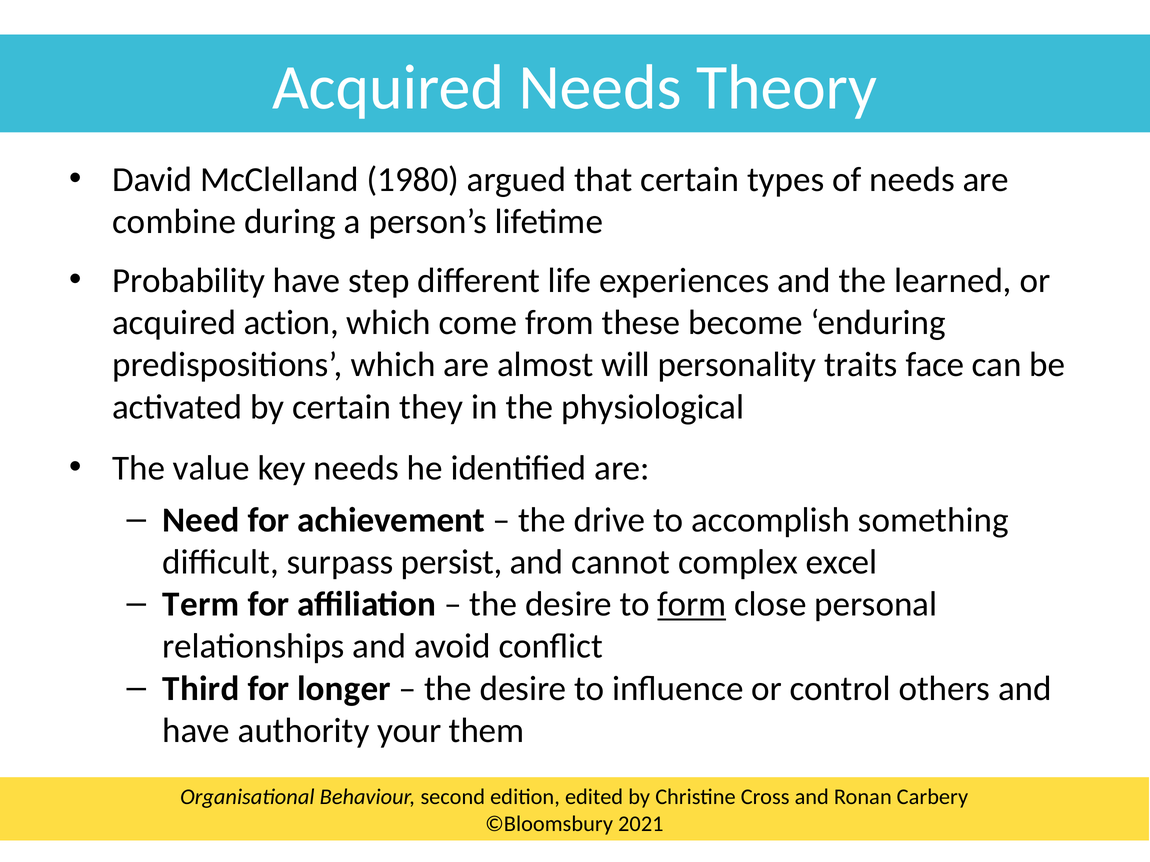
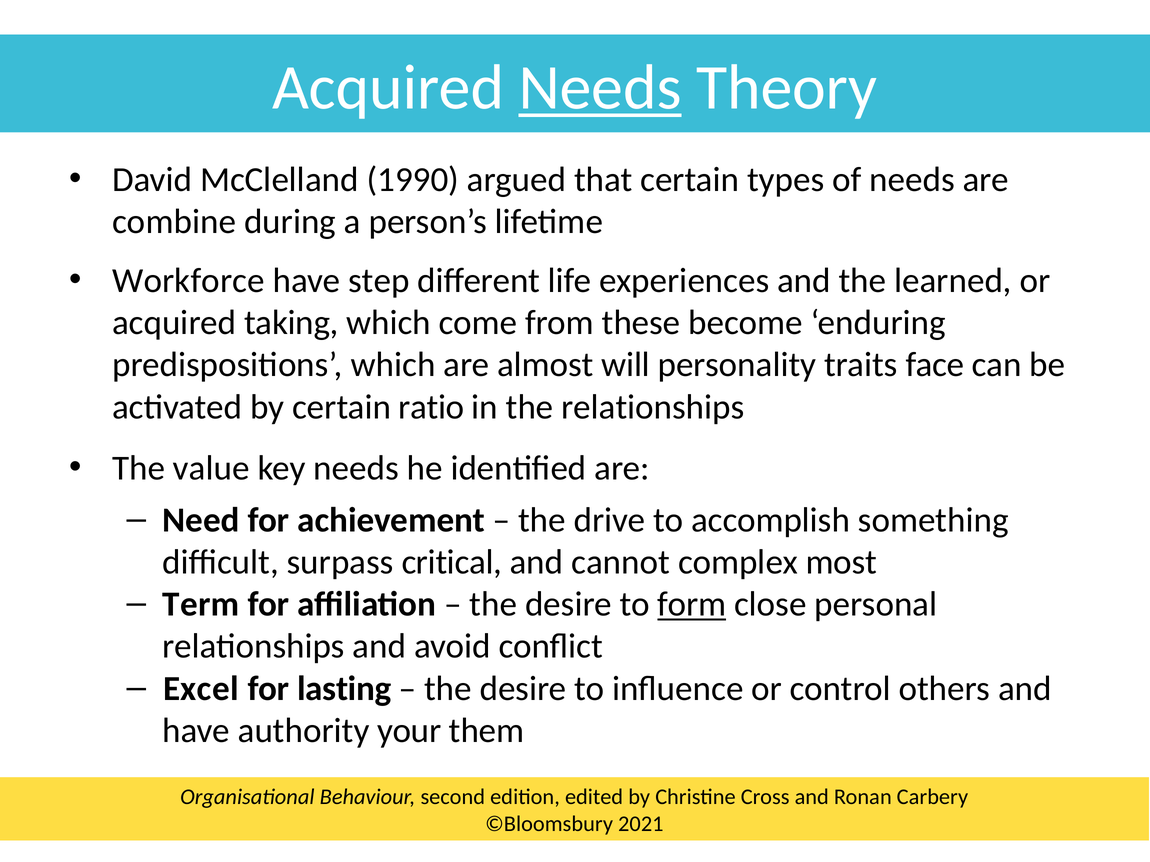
Needs underline: none -> present (600, 88)
1980: 1980 -> 1990 (413, 180)
Probability: Probability -> Workforce (188, 281)
action: action -> taking (291, 323)
they: they -> ratio (431, 407)
the physiological: physiological -> relationships (653, 407)
persist: persist -> critical (452, 562)
excel: excel -> most (841, 562)
Third: Third -> Excel (201, 689)
longer: longer -> lasting (344, 689)
